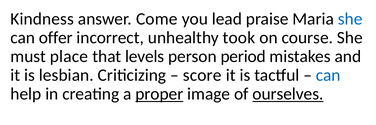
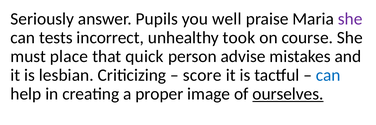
Kindness: Kindness -> Seriously (42, 19)
Come: Come -> Pupils (157, 19)
lead: lead -> well (227, 19)
she colour: blue -> purple (350, 19)
offer: offer -> tests (56, 38)
levels: levels -> quick (145, 57)
period: period -> advise (243, 57)
proper underline: present -> none (159, 94)
